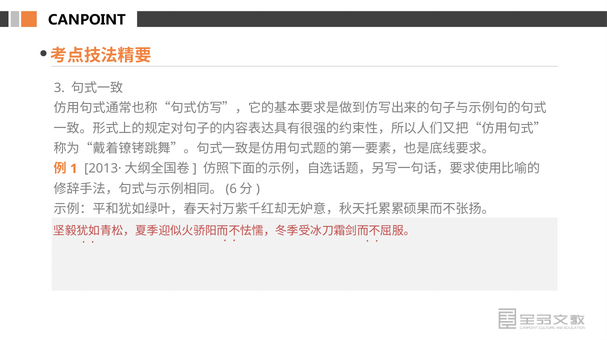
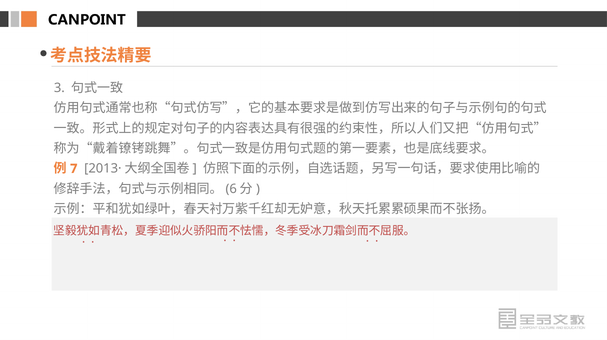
1: 1 -> 7 (74, 169)
